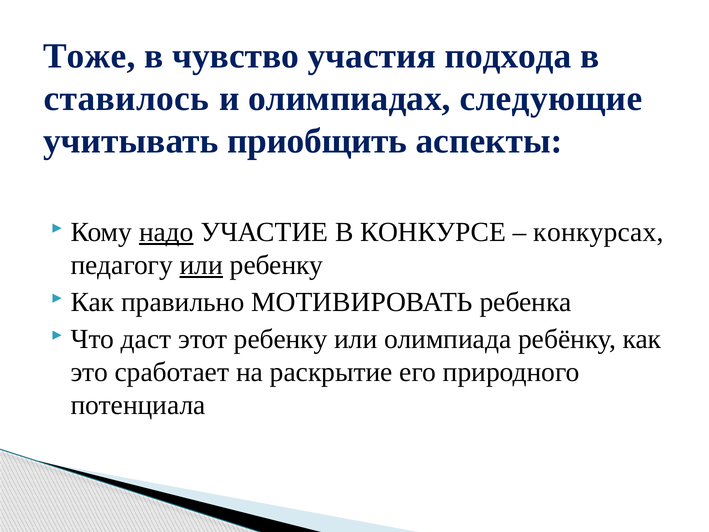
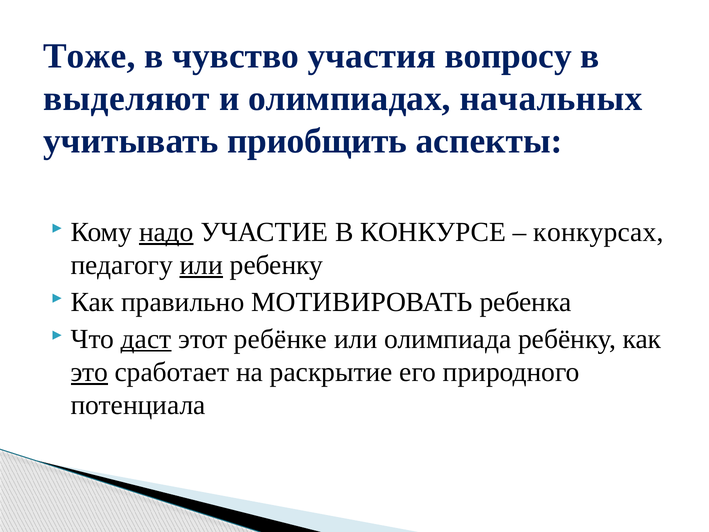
подхода: подхода -> вопросу (508, 56)
ставилось: ставилось -> выделяют (127, 99)
следующие: следующие -> начальных (551, 99)
даст underline: none -> present (146, 339)
этот ребенку: ребенку -> ребёнке (281, 339)
это underline: none -> present (89, 372)
